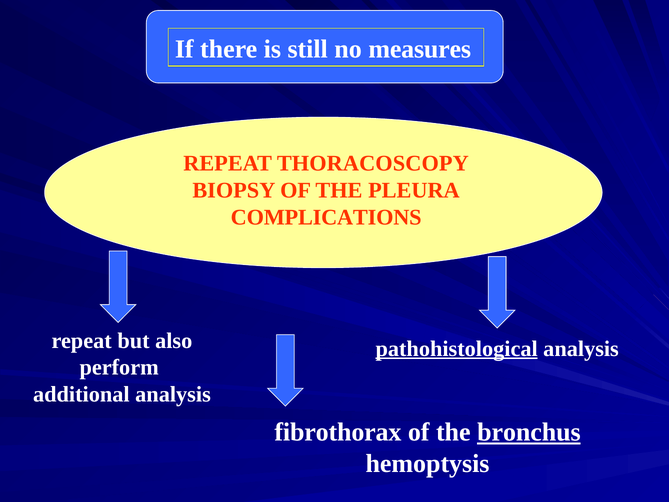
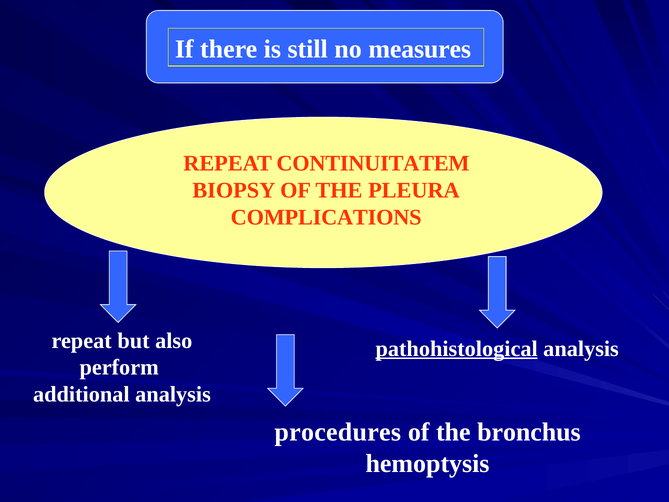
THORACOSCOPY: THORACOSCOPY -> CONTINUITATEM (373, 164)
fibrothorax: fibrothorax -> procedures (338, 432)
bronchus underline: present -> none (529, 432)
